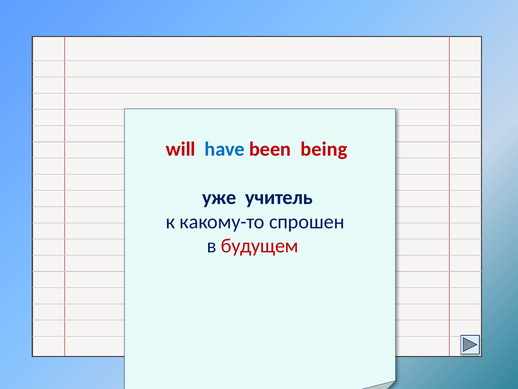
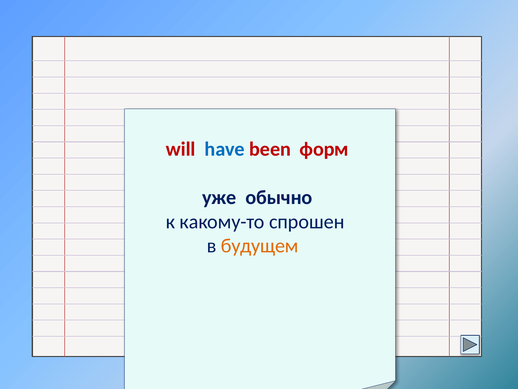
being: being -> форм (324, 149)
учитель: учитель -> обычно (279, 197)
будущем colour: red -> orange (260, 246)
